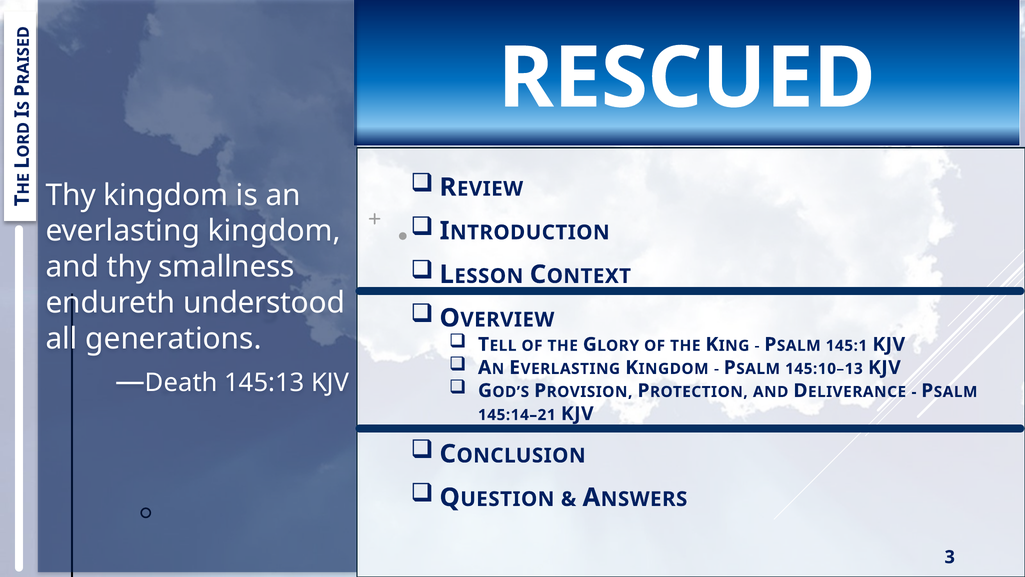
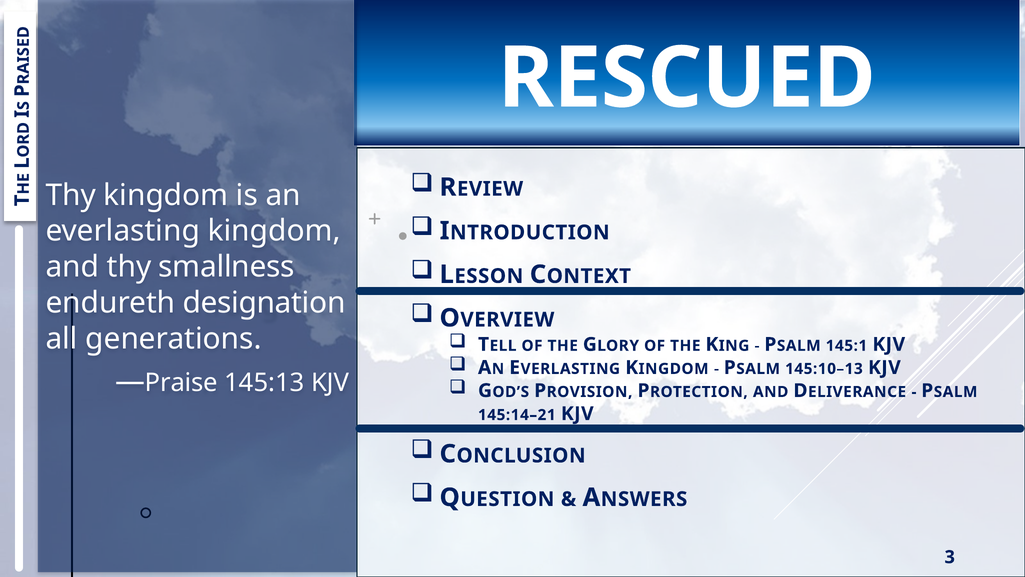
understood: understood -> designation (264, 303)
Death: Death -> Praise (181, 382)
